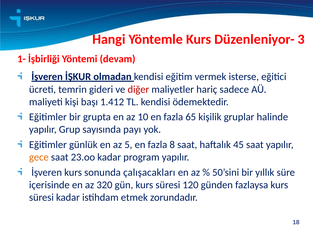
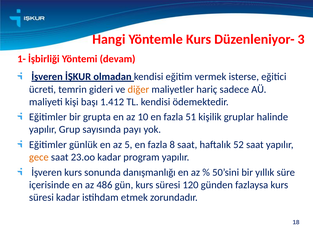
diğer colour: red -> orange (138, 89)
65: 65 -> 51 (191, 117)
45: 45 -> 52 (238, 145)
çalışacakları: çalışacakları -> danışmanlığı (149, 172)
320: 320 -> 486 (104, 185)
